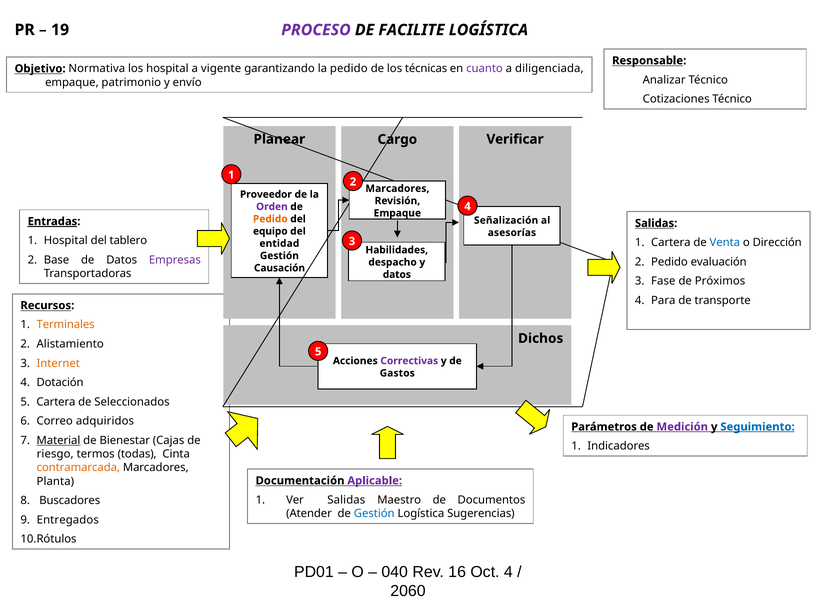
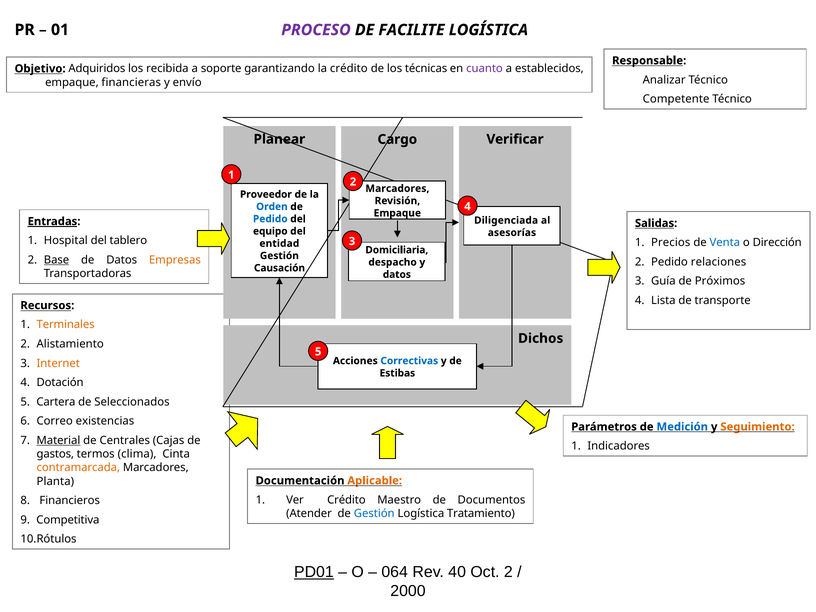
19: 19 -> 01 (60, 30)
Normativa: Normativa -> Adquiridos (97, 69)
los hospital: hospital -> recibida (167, 69)
vigente: vigente -> soporte (221, 69)
la pedido: pedido -> crédito (349, 69)
diligenciada: diligenciada -> establecidos (549, 69)
patrimonio: patrimonio -> financieras (131, 82)
Cotizaciones: Cotizaciones -> Competente (676, 99)
Orden colour: purple -> blue (272, 207)
Pedido colour: orange -> blue (270, 219)
Señalización: Señalización -> Diligenciada (506, 220)
1 Cartera: Cartera -> Precios (671, 243)
Habilidades: Habilidades -> Domiciliaria (397, 250)
Base underline: none -> present (57, 260)
Empresas colour: purple -> orange (175, 260)
evaluación: evaluación -> relaciones (719, 262)
Fase: Fase -> Guía (663, 281)
Para: Para -> Lista (663, 300)
Correctivas colour: purple -> blue (409, 361)
Gastos: Gastos -> Estibas (397, 373)
adquiridos: adquiridos -> existencias (105, 421)
Medición colour: purple -> blue (682, 427)
Seguimiento colour: blue -> orange (758, 427)
Bienestar: Bienestar -> Centrales (125, 440)
riesgo: riesgo -> gastos (55, 454)
todas: todas -> clima (137, 454)
Aplicable colour: purple -> orange (375, 481)
Ver Salidas: Salidas -> Crédito (346, 500)
Buscadores: Buscadores -> Financieros (70, 501)
Sugerencias: Sugerencias -> Tratamiento (481, 514)
Entregados: Entregados -> Competitiva (68, 520)
PD01 underline: none -> present (314, 572)
040: 040 -> 064 (395, 572)
16: 16 -> 40 (457, 572)
Oct 4: 4 -> 2 (508, 572)
2060: 2060 -> 2000 (408, 591)
